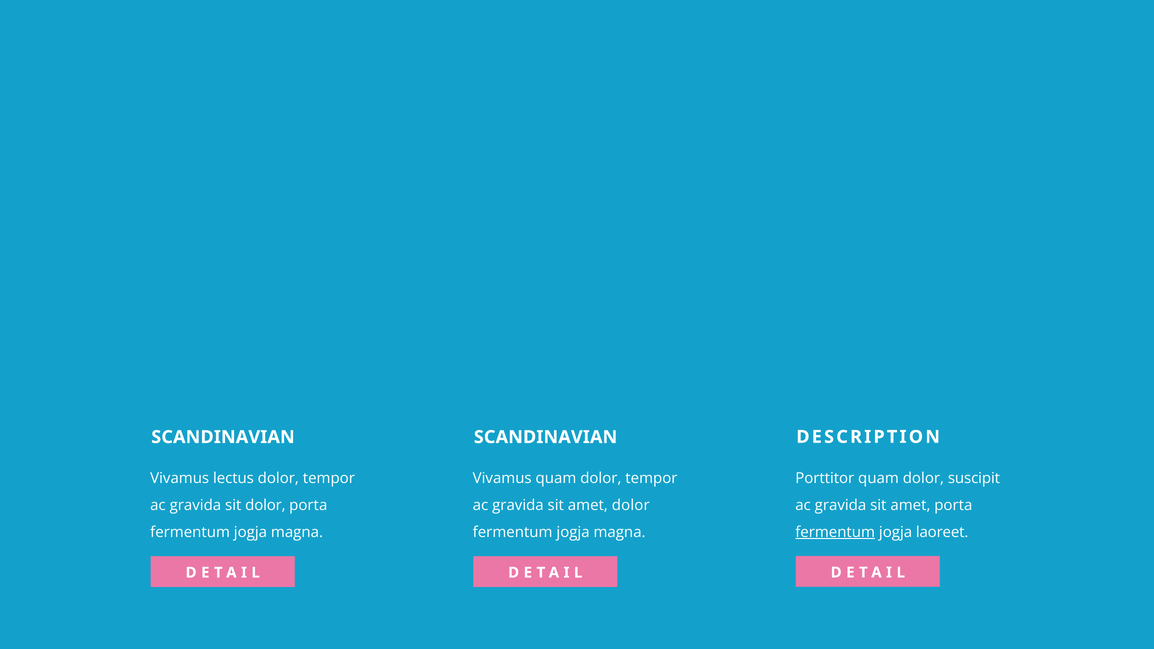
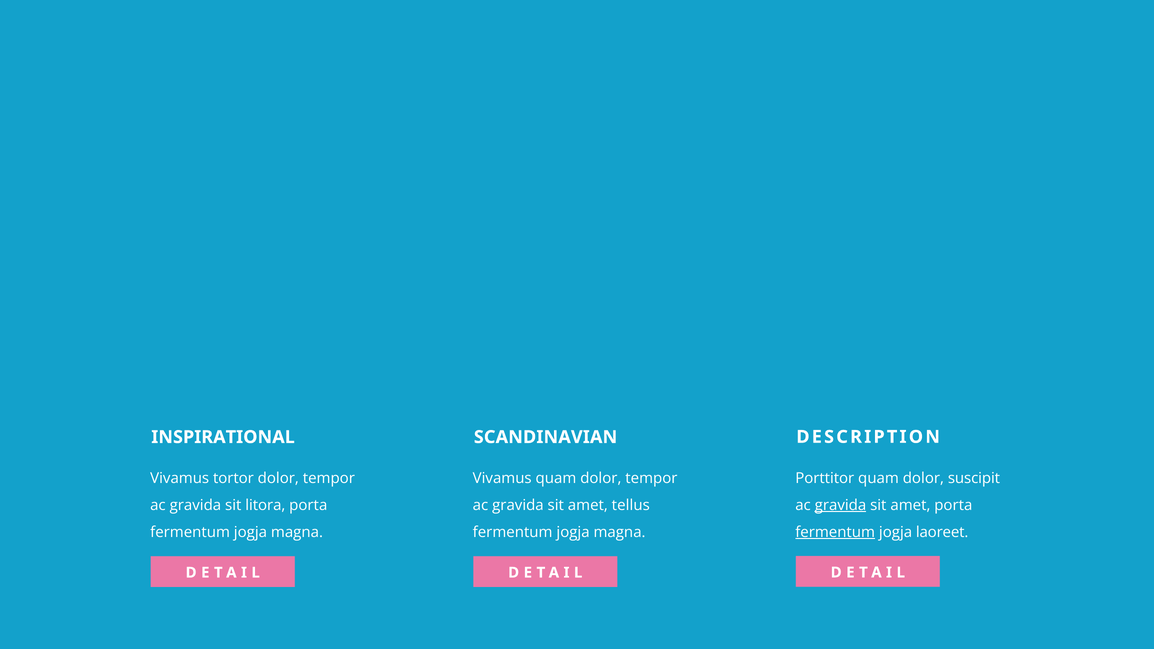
SCANDINAVIAN: SCANDINAVIAN -> INSPIRATIONAL (223, 437)
lectus: lectus -> tortor (233, 478)
gravida underline: none -> present (840, 505)
sit dolor: dolor -> litora (265, 505)
amet dolor: dolor -> tellus (631, 505)
